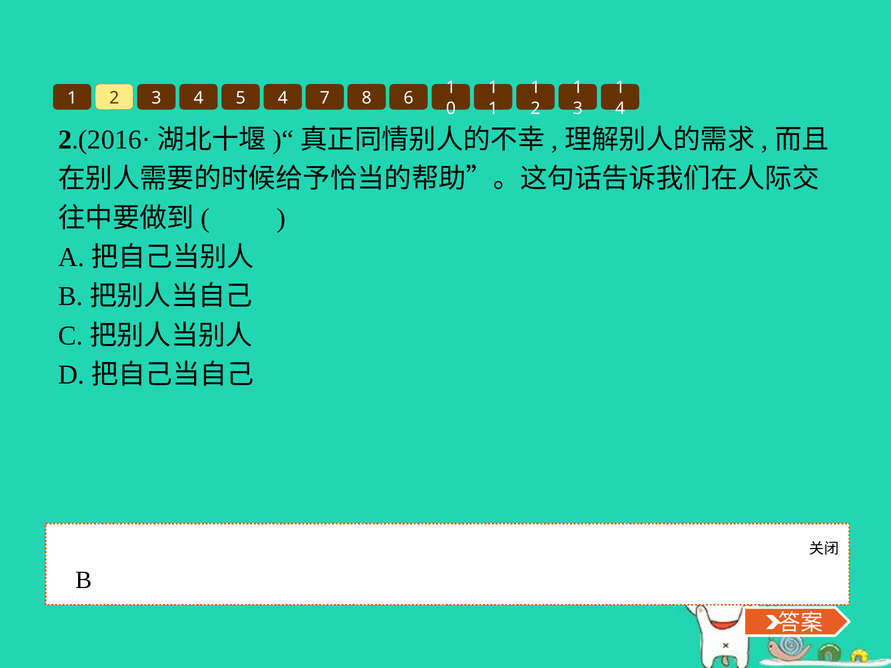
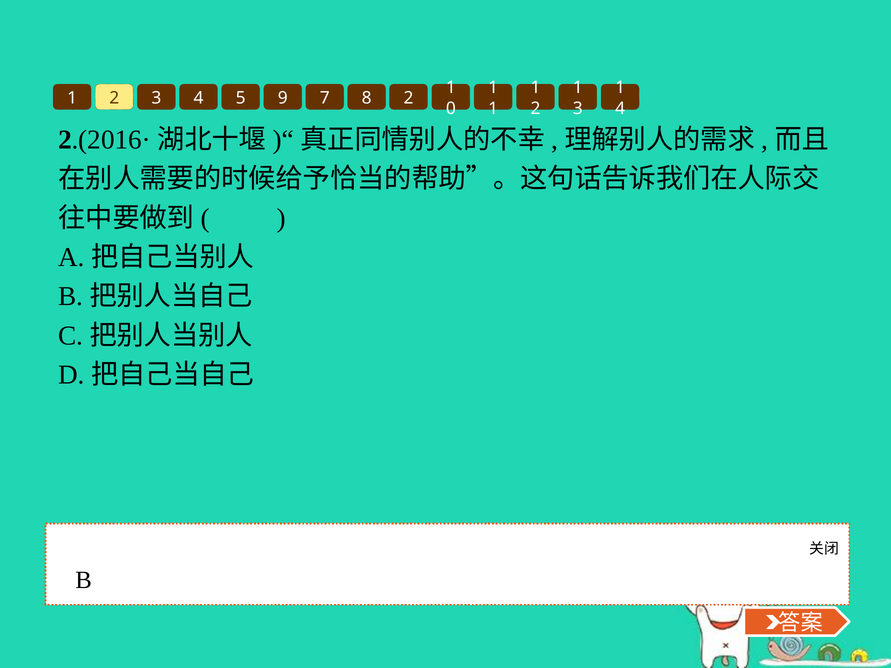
5 4: 4 -> 9 (283, 98)
8 6: 6 -> 2 (409, 98)
